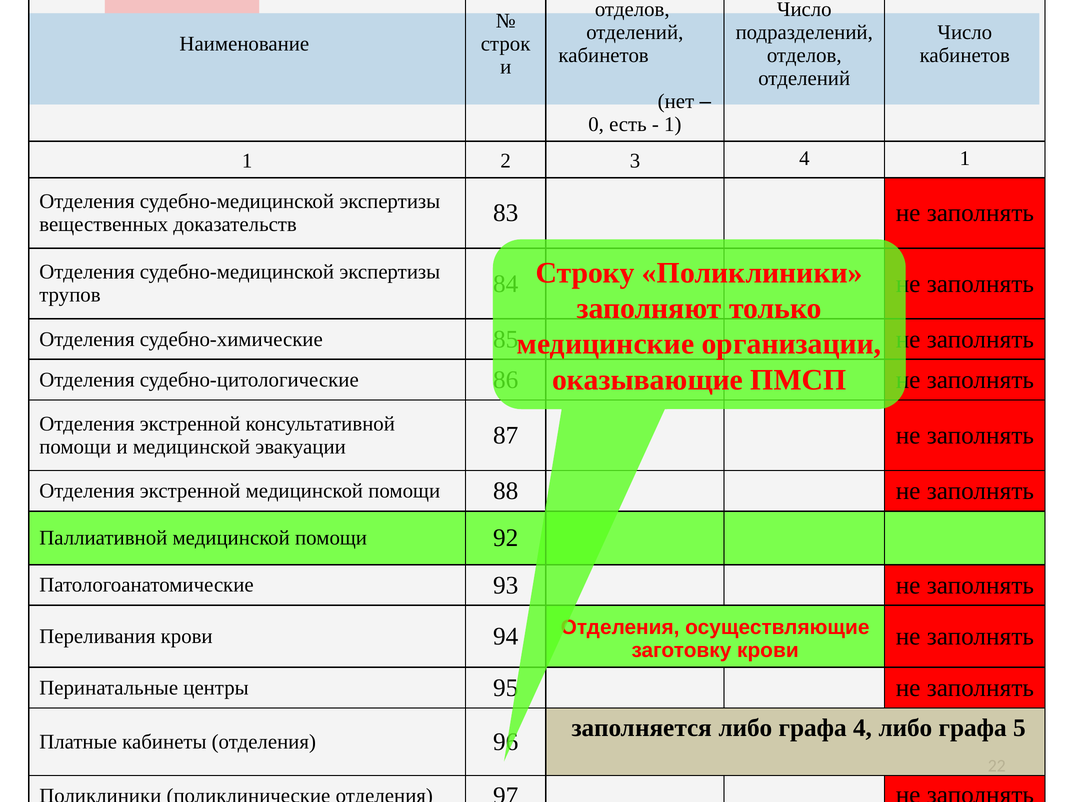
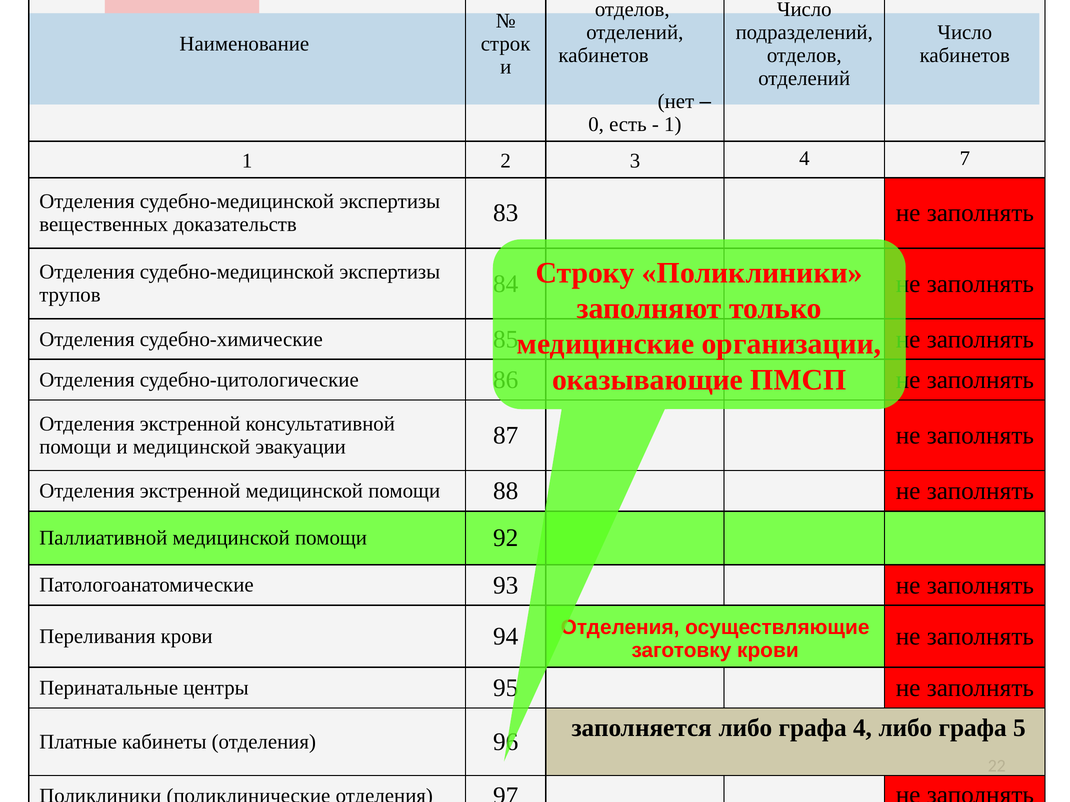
4 1: 1 -> 7 (965, 158)
